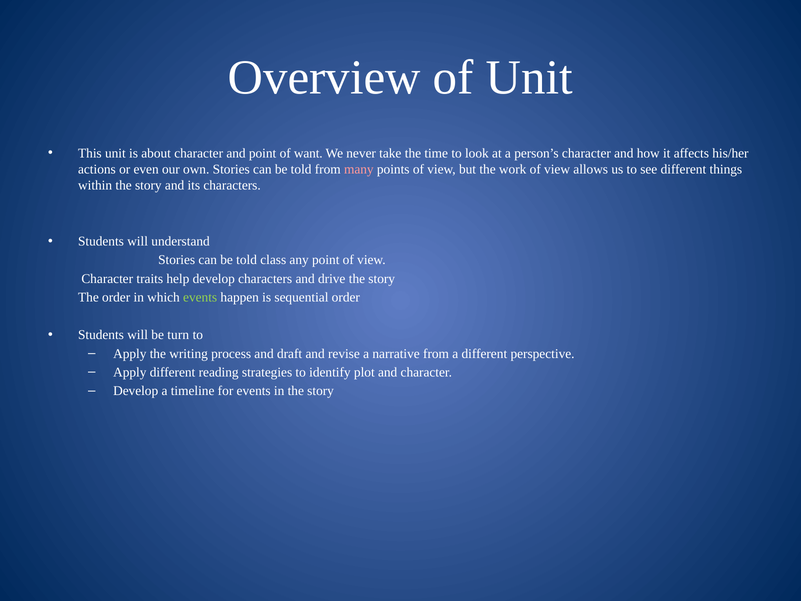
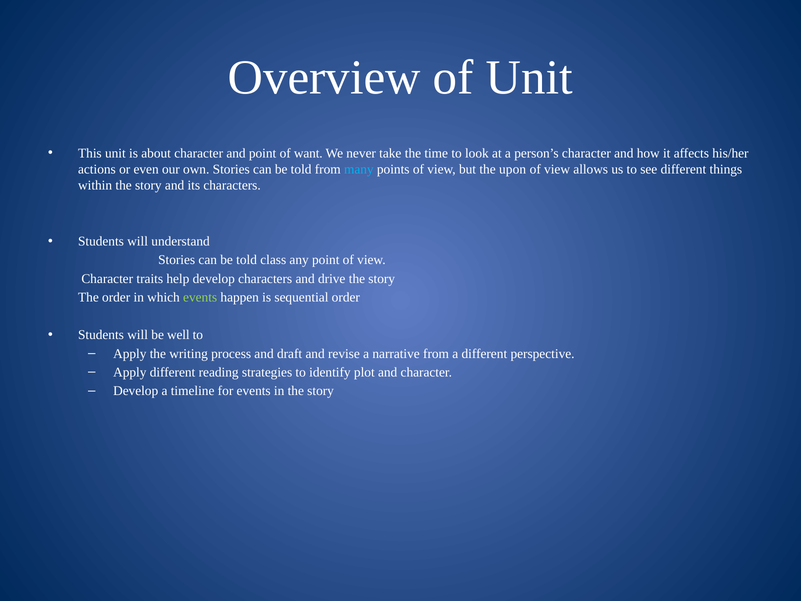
many colour: pink -> light blue (359, 169)
work: work -> upon (513, 169)
turn: turn -> well (178, 335)
